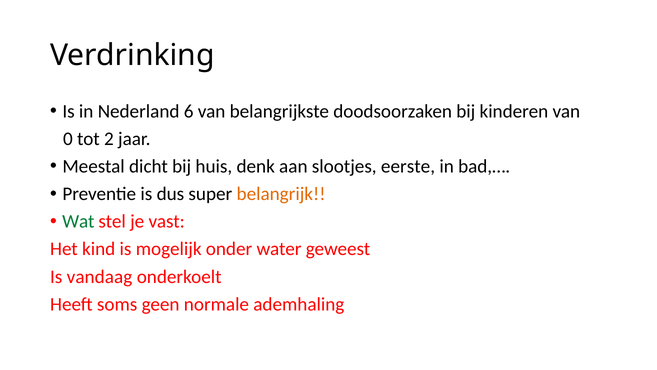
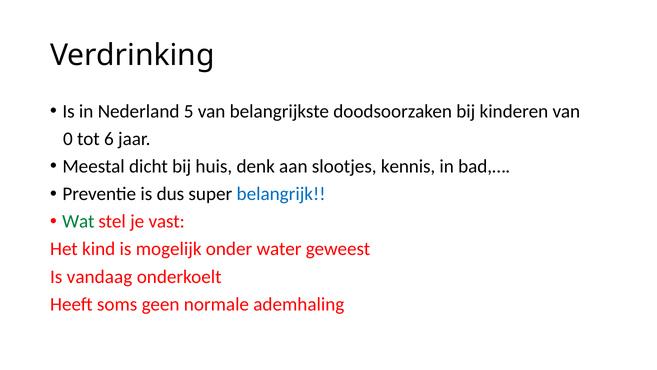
6: 6 -> 5 (189, 111)
2: 2 -> 6 (109, 139)
eerste: eerste -> kennis (408, 166)
belangrijk colour: orange -> blue (281, 194)
